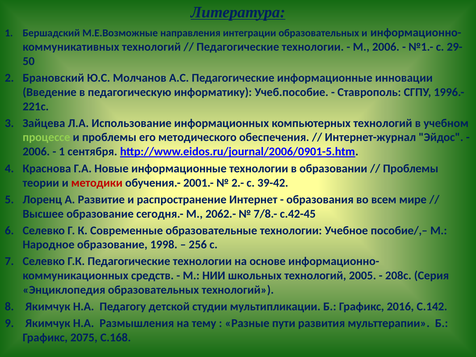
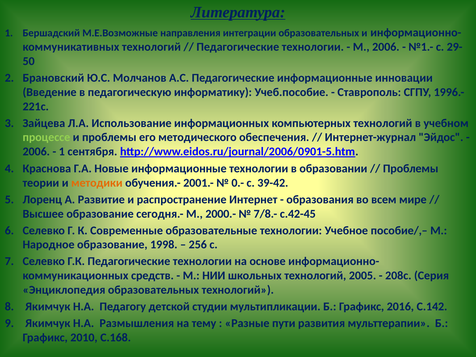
методики colour: red -> orange (97, 183)
2.-: 2.- -> 0.- (238, 183)
2062.-: 2062.- -> 2000.- (221, 214)
2075: 2075 -> 2010 (84, 338)
